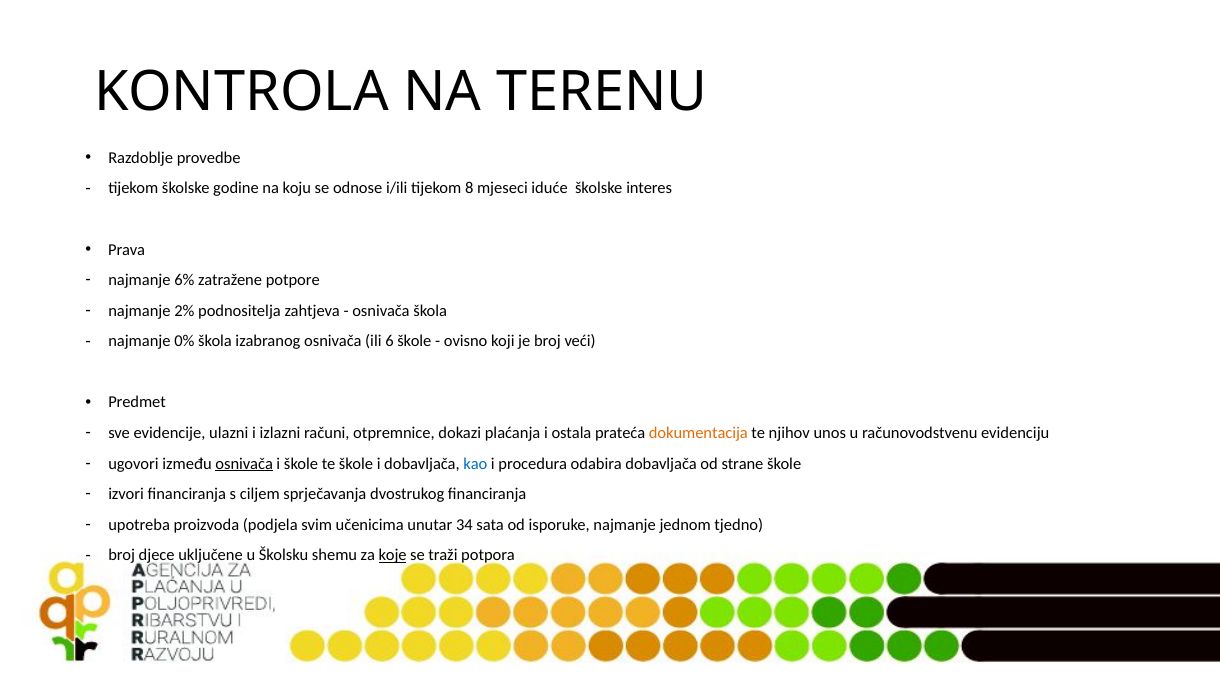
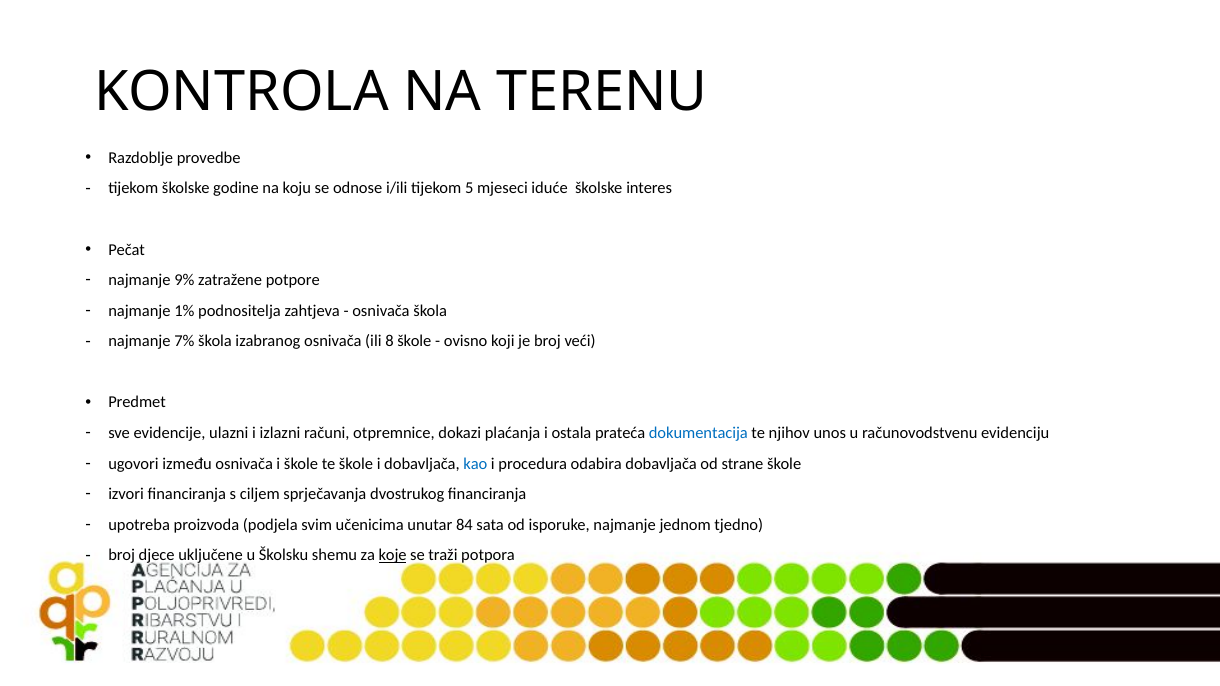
8: 8 -> 5 (469, 189)
Prava: Prava -> Pečat (127, 250)
6%: 6% -> 9% (184, 280)
2%: 2% -> 1% (184, 311)
0%: 0% -> 7% (184, 341)
6: 6 -> 8 (389, 341)
dokumentacija colour: orange -> blue (698, 433)
osnivača underline: present -> none (244, 464)
34: 34 -> 84 (464, 525)
